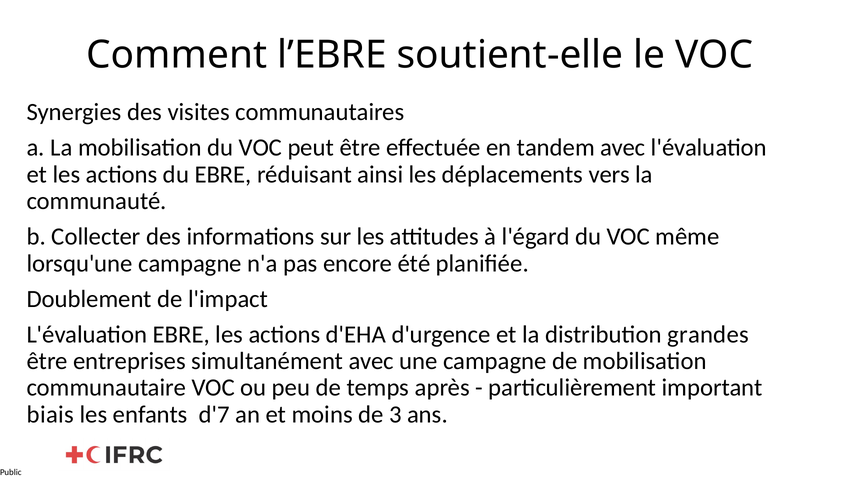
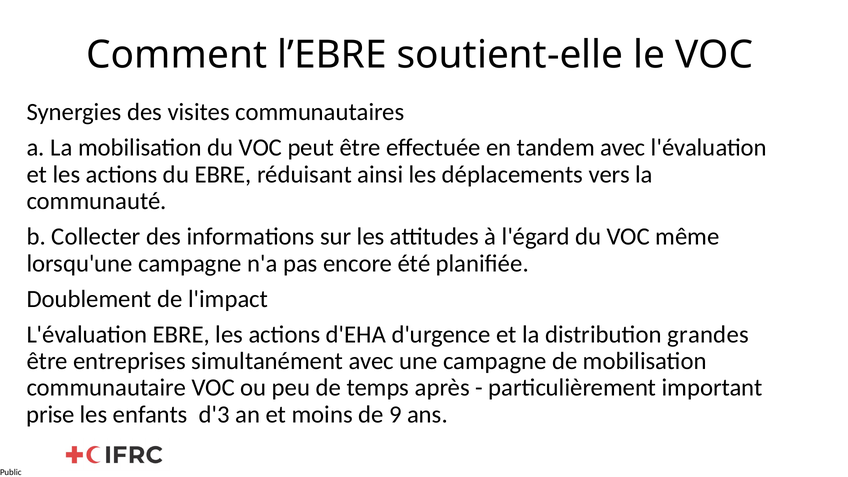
biais: biais -> prise (51, 414)
d'7: d'7 -> d'3 (214, 414)
3: 3 -> 9 (395, 414)
